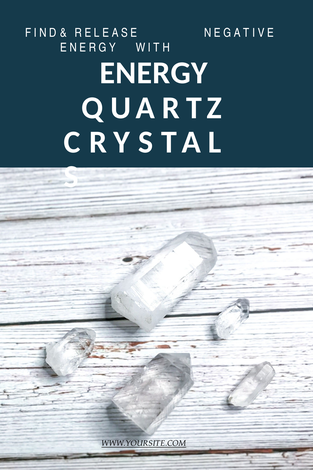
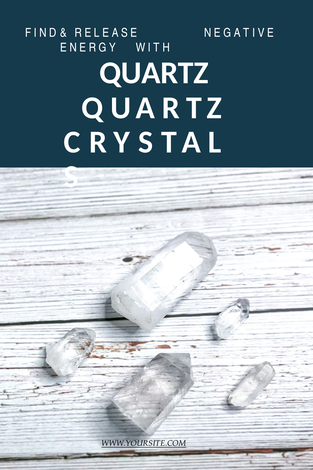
ENERGY: ENERGY -> QUARTZ (154, 73)
